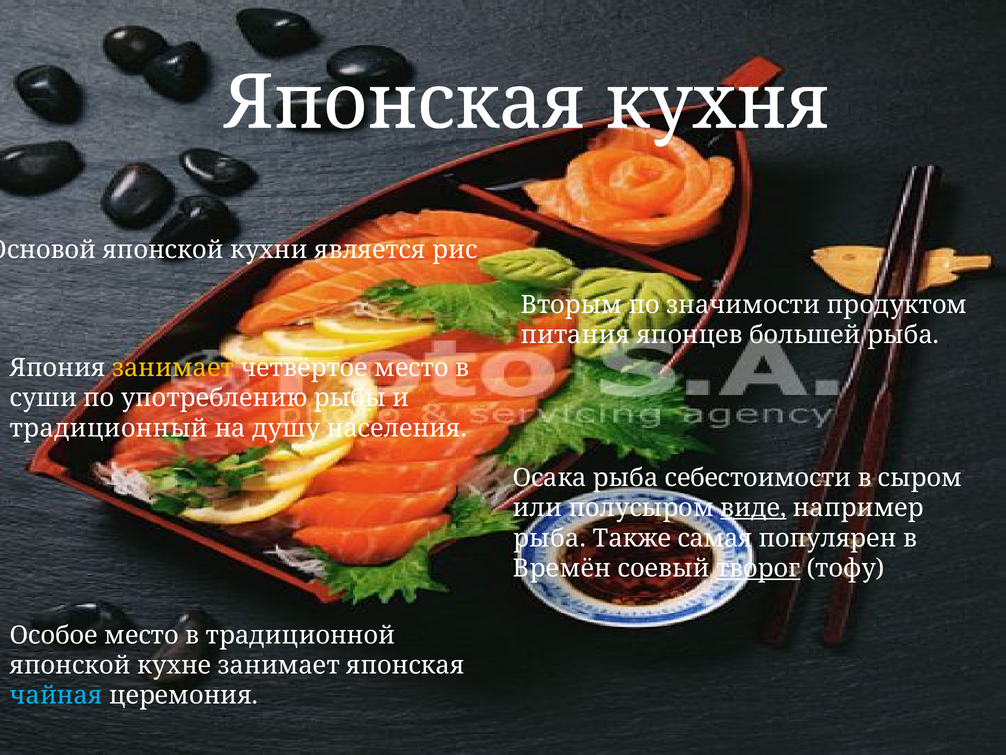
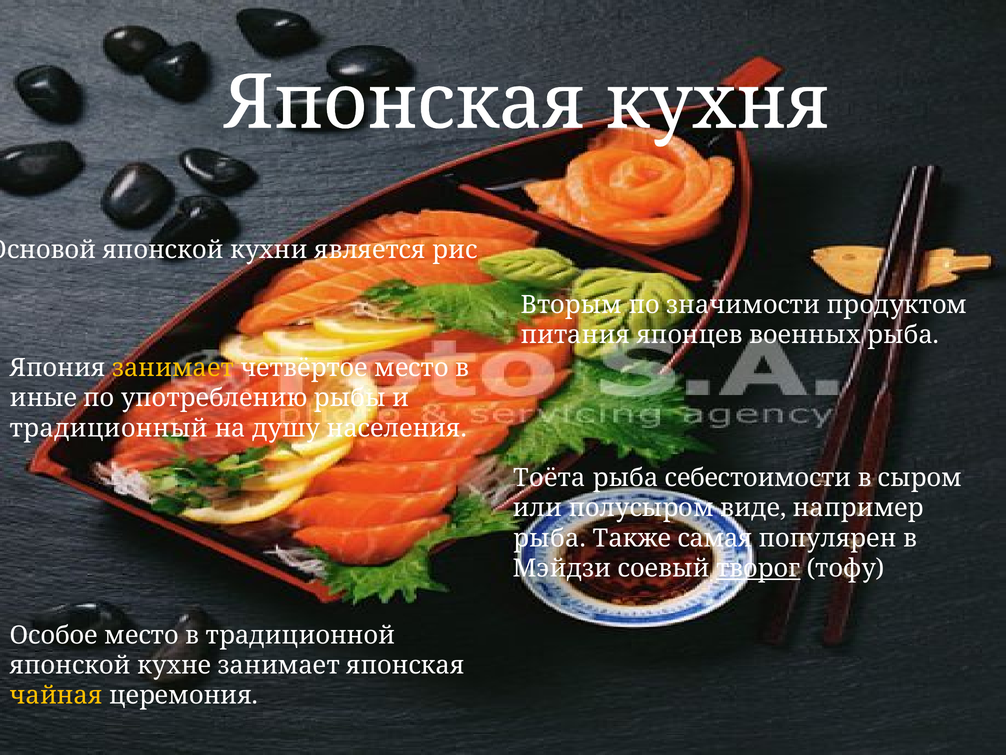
большей: большей -> военных (805, 335)
суши: суши -> иные (44, 398)
Осака: Осака -> Тоёта (549, 478)
виде underline: present -> none (753, 508)
Времён: Времён -> Мэйдзи (562, 568)
чайная colour: light blue -> yellow (56, 695)
